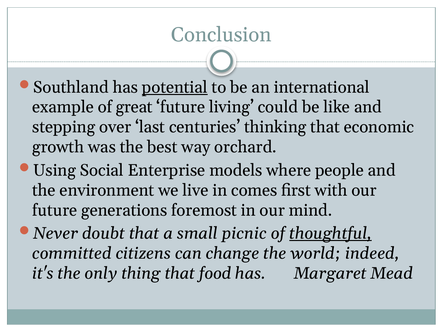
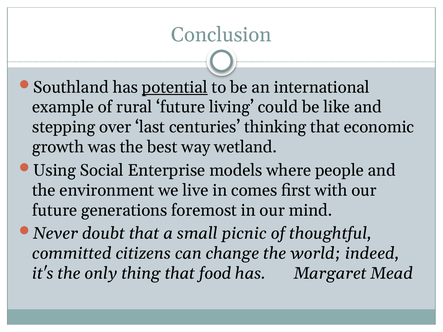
great: great -> rural (134, 107)
orchard: orchard -> wetland (246, 147)
thoughtful underline: present -> none (330, 234)
